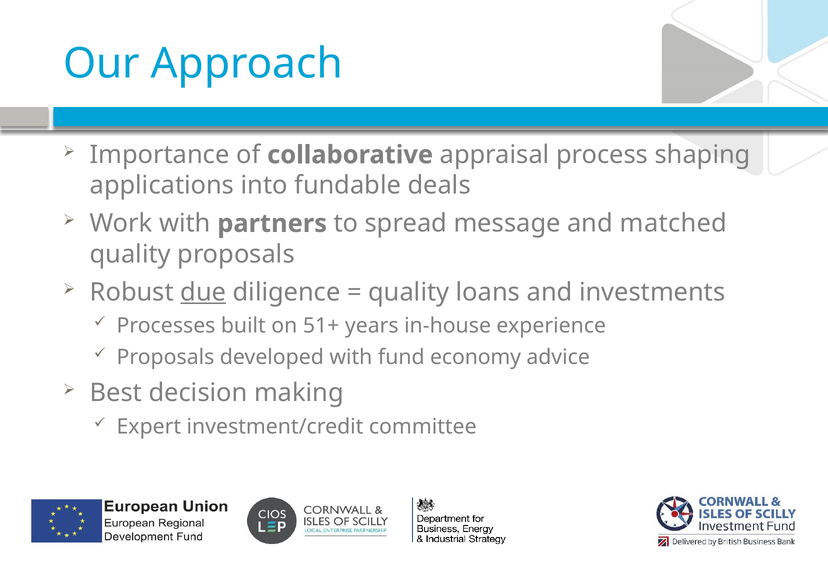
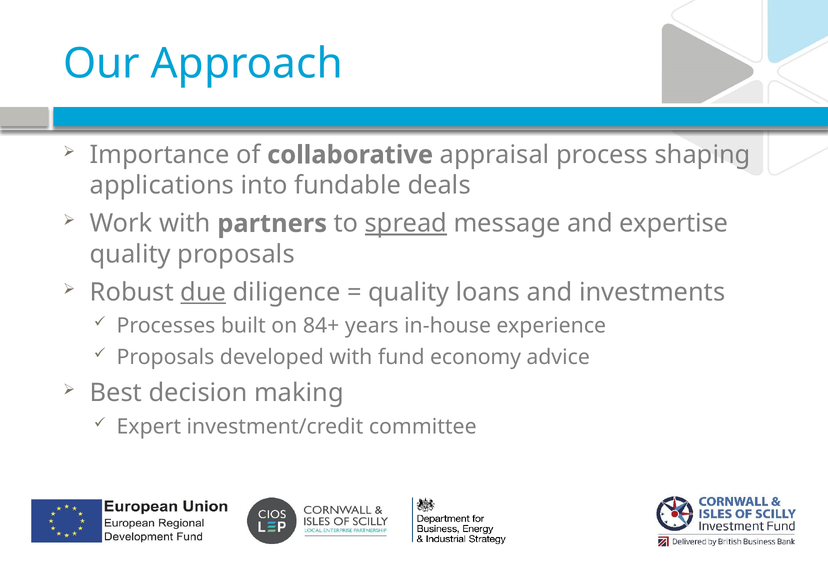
spread underline: none -> present (406, 223)
matched: matched -> expertise (674, 223)
51+: 51+ -> 84+ (321, 325)
